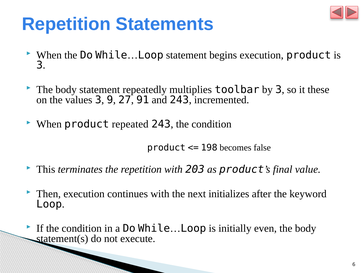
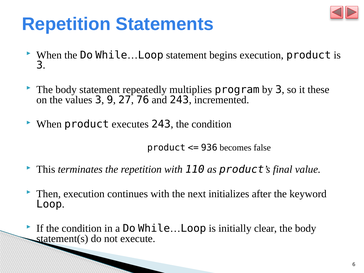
toolbar: toolbar -> program (237, 90)
91: 91 -> 76 (143, 100)
repeated: repeated -> executes (130, 124)
198: 198 -> 936 (209, 148)
203: 203 -> 110 (195, 169)
even: even -> clear (265, 228)
